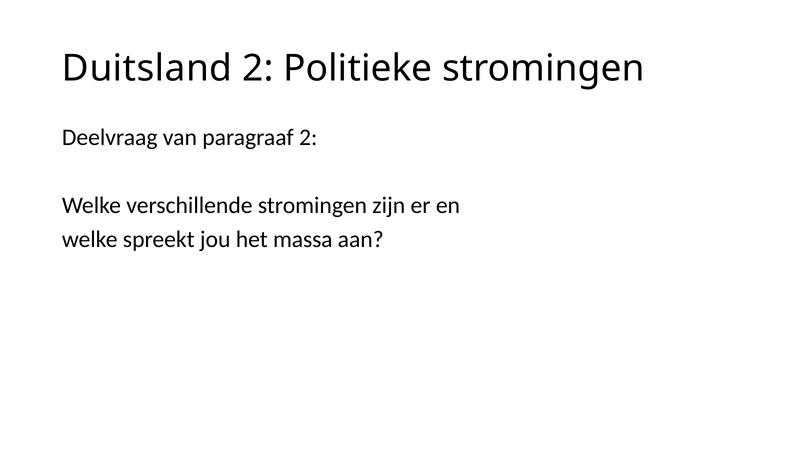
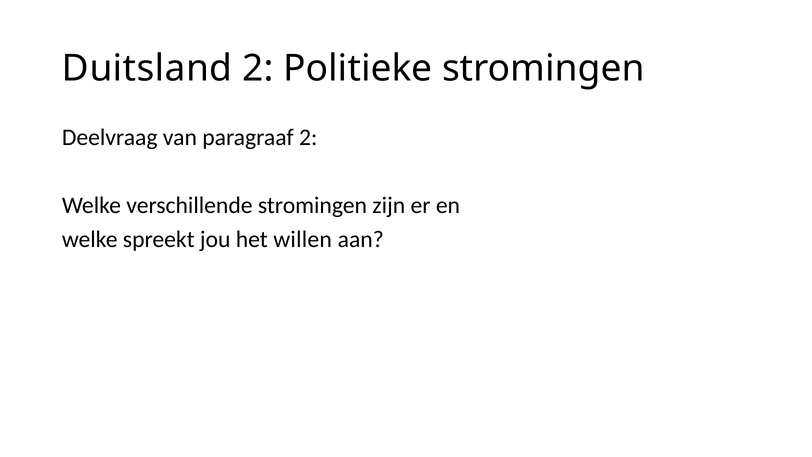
massa: massa -> willen (303, 239)
